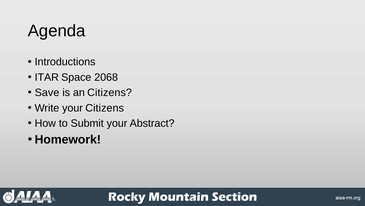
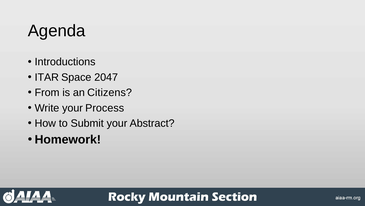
2068: 2068 -> 2047 (106, 77)
Save: Save -> From (47, 92)
your Citizens: Citizens -> Process (105, 108)
